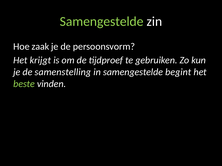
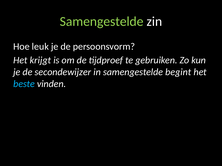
zaak: zaak -> leuk (40, 47)
samenstelling: samenstelling -> secondewijzer (63, 72)
beste colour: light green -> light blue (24, 84)
